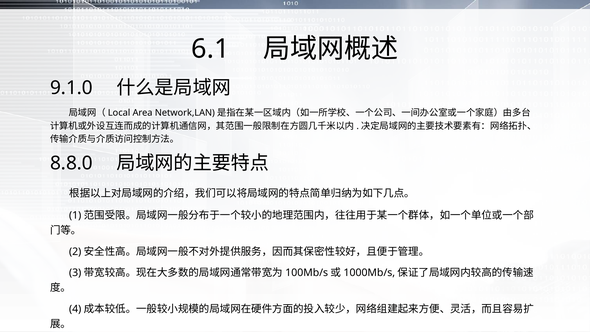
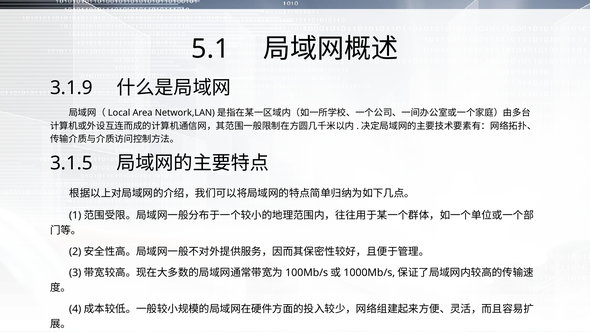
6.1: 6.1 -> 5.1 (210, 49)
9.1.0: 9.1.0 -> 3.1.9 (71, 88)
8.8.0: 8.8.0 -> 3.1.5 (71, 163)
